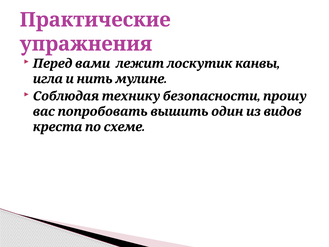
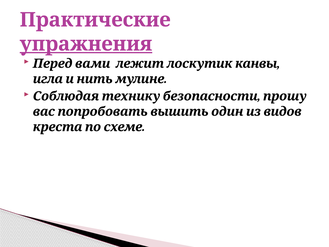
упражнения underline: none -> present (86, 44)
